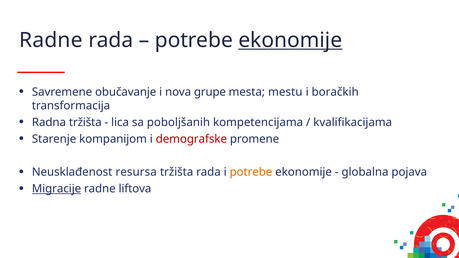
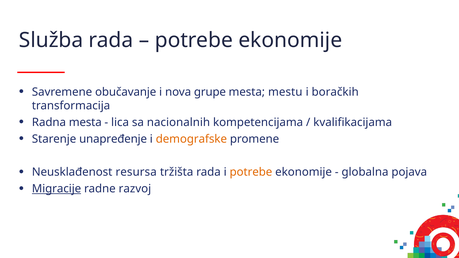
Radne: Radne -> Služba (51, 40)
ekonomije underline: present -> none (290, 40)
Radna tržišta: tržišta -> mesta (85, 122)
poboljšanih: poboljšanih -> nacionalnih (178, 122)
kompanijom: kompanijom -> unapređenje (113, 139)
demografske colour: red -> orange (191, 139)
liftova: liftova -> razvoj (135, 189)
